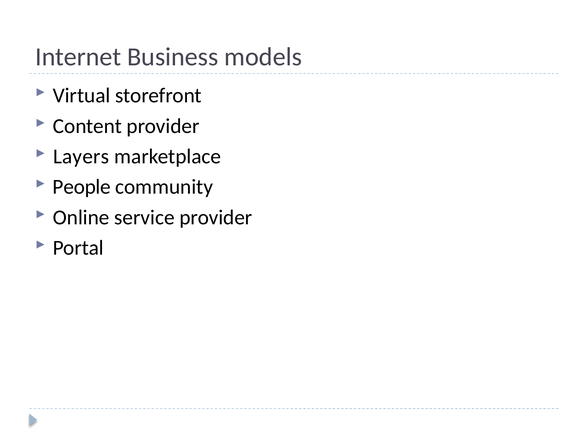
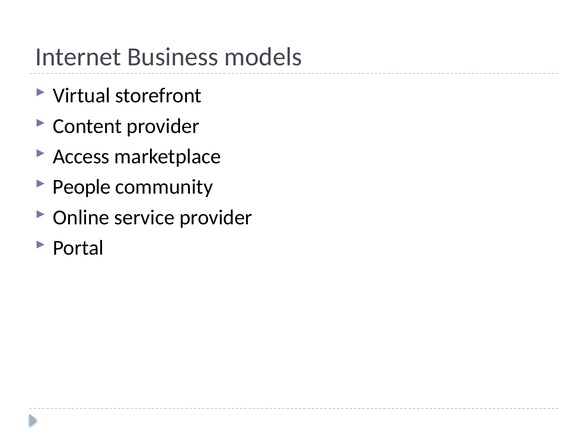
Layers: Layers -> Access (81, 156)
